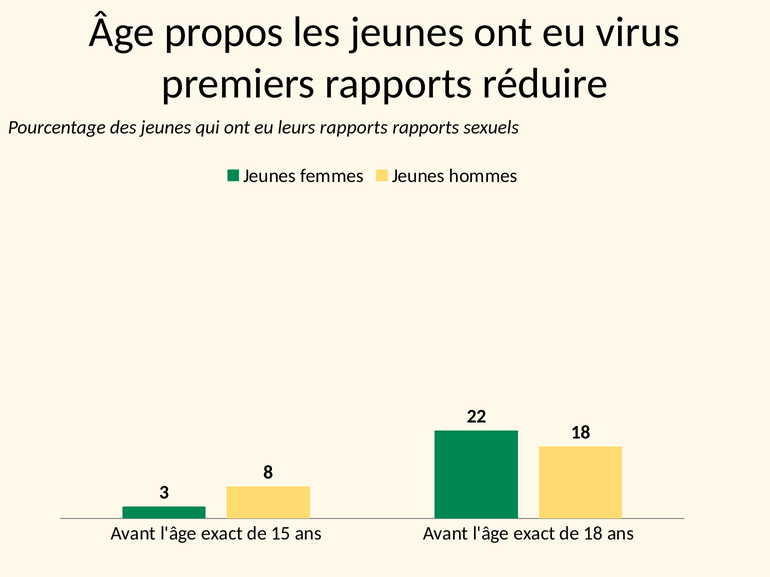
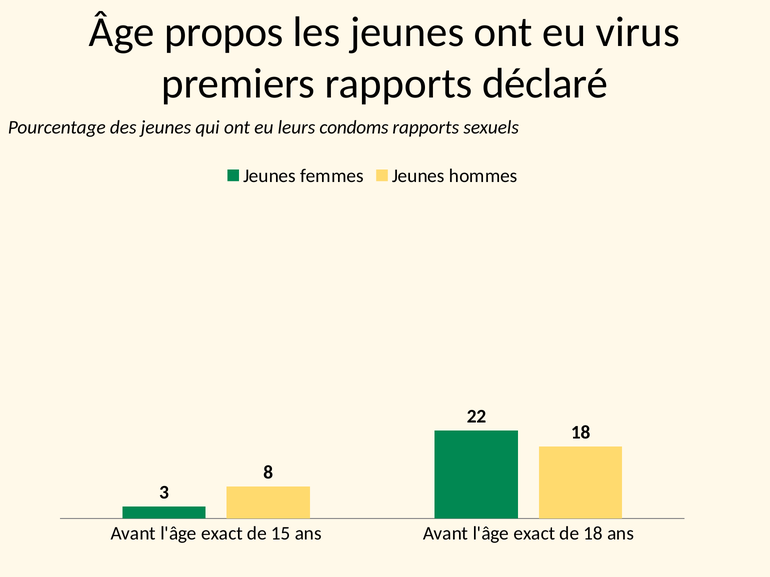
réduire: réduire -> déclaré (545, 84)
leurs rapports: rapports -> condoms (354, 127)
